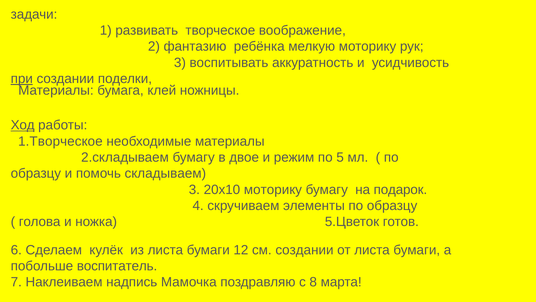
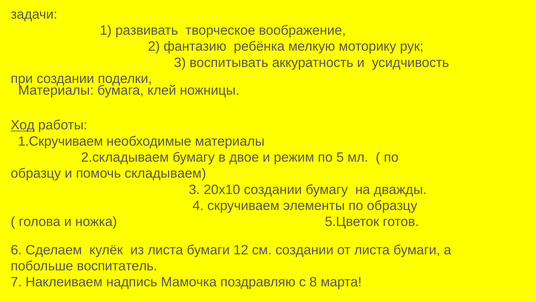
при underline: present -> none (22, 79)
1.Творческое: 1.Творческое -> 1.Скручиваем (60, 141)
20х10 моторику: моторику -> создании (273, 189)
подарок: подарок -> дважды (400, 189)
